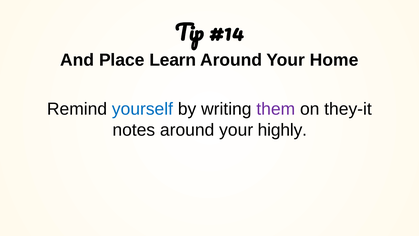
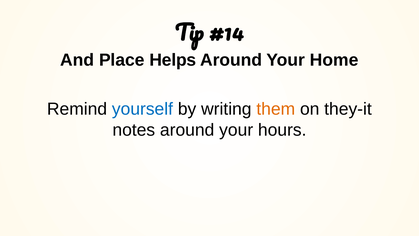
Learn: Learn -> Helps (173, 60)
them colour: purple -> orange (276, 109)
highly: highly -> hours (282, 130)
